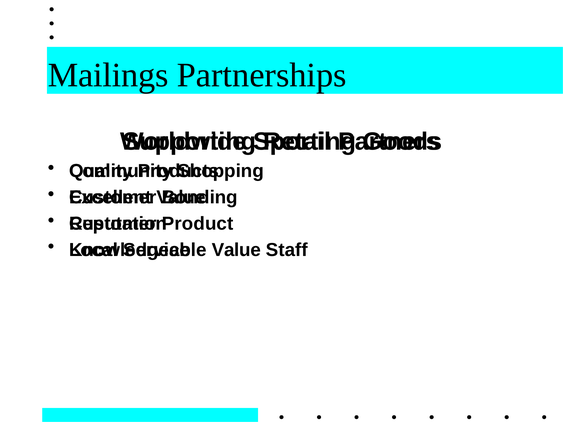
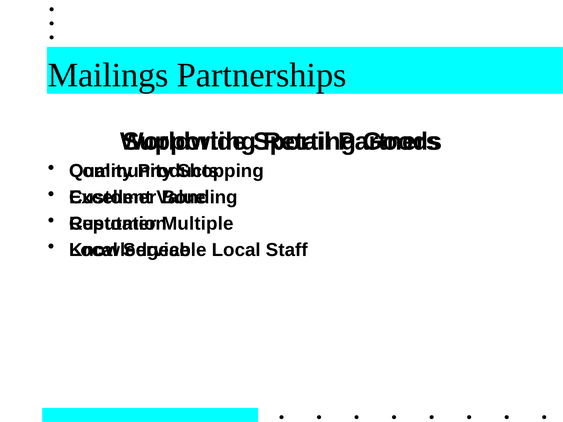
Product: Product -> Multiple (198, 224)
Value: Value -> Local (236, 250)
